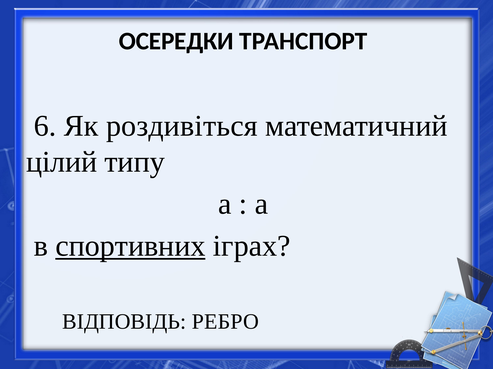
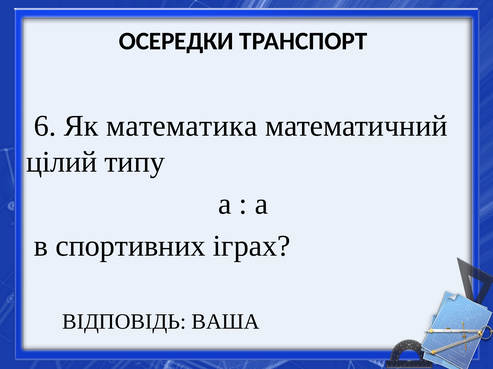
роздивіться: роздивіться -> математика (182, 126)
спортивних underline: present -> none (130, 246)
РЕБРО: РЕБРО -> ВАША (226, 322)
